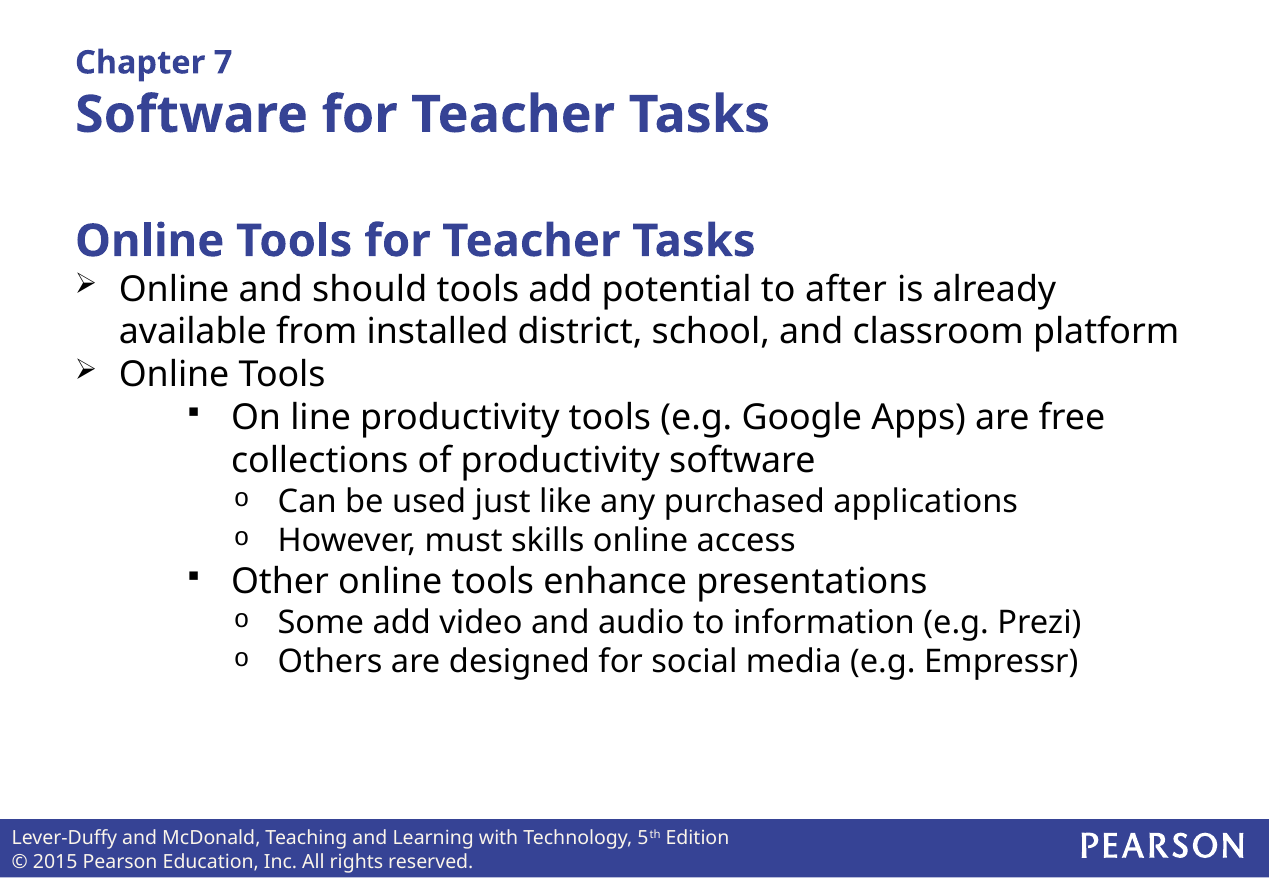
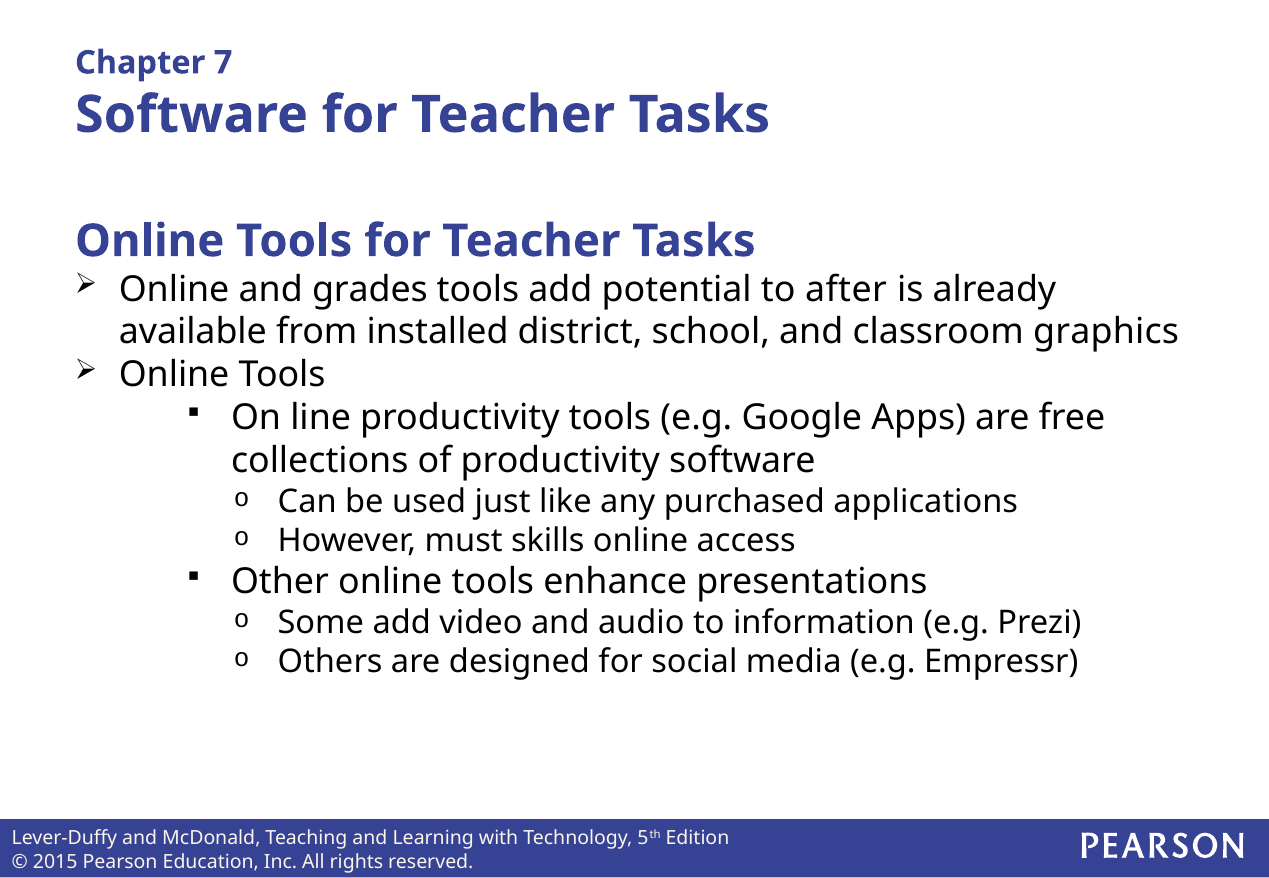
should: should -> grades (370, 289)
platform: platform -> graphics (1106, 332)
